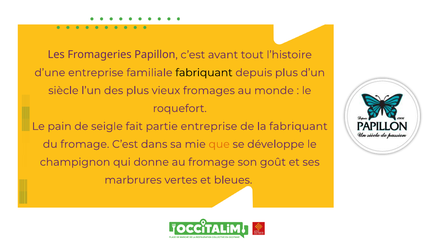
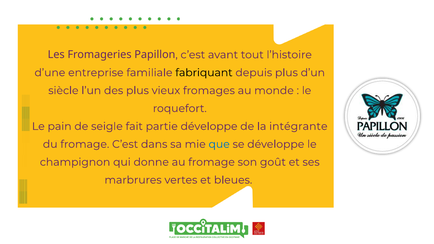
partie entreprise: entreprise -> développe (209, 126)
la fabriquant: fabriquant -> intégrante (298, 126)
que colour: orange -> blue (219, 144)
